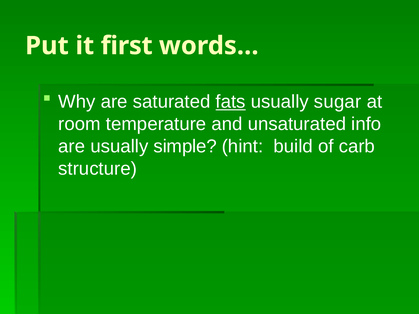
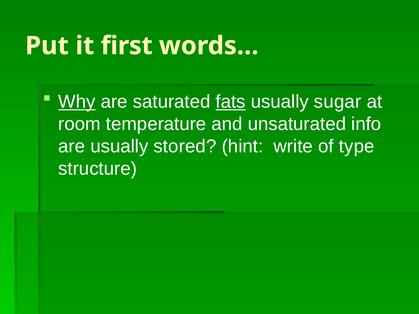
Why underline: none -> present (77, 102)
simple: simple -> stored (185, 147)
build: build -> write (293, 147)
carb: carb -> type (357, 147)
